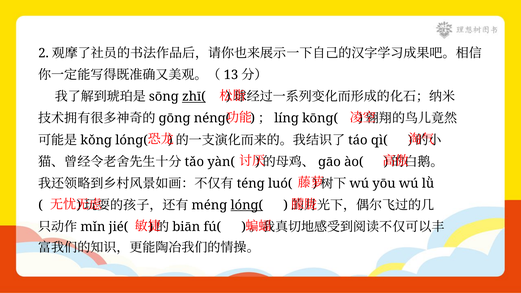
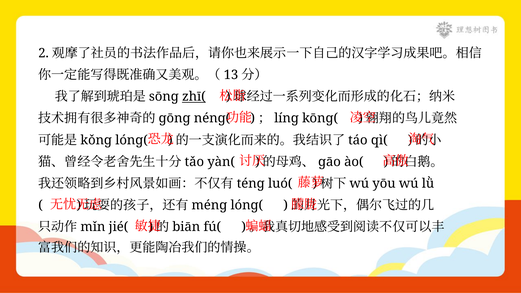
lónɡ( underline: present -> none (247, 205)
